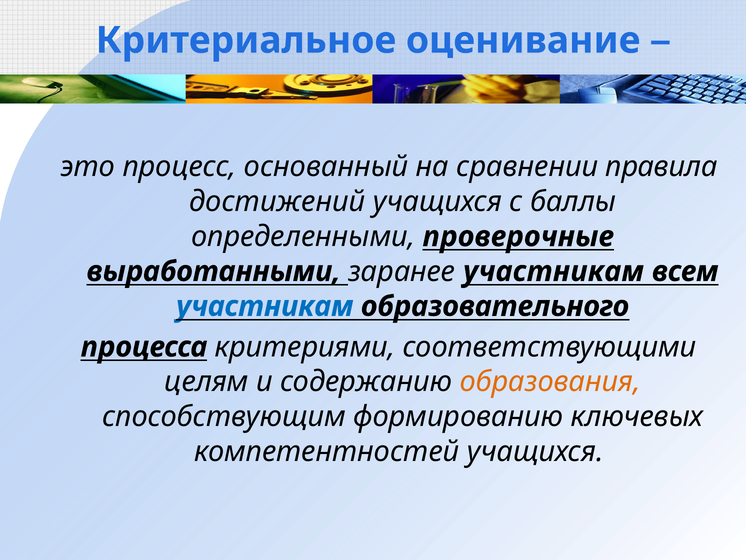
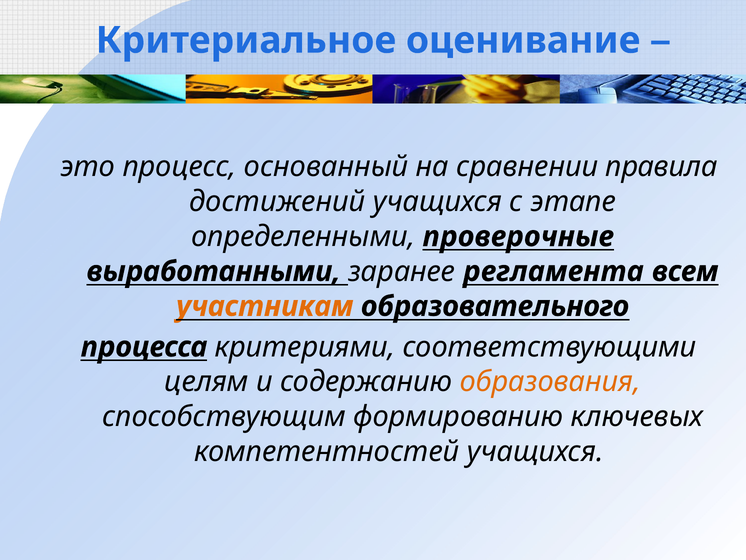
баллы: баллы -> этапе (573, 202)
заранее участникам: участникам -> регламента (553, 271)
участникам colour: blue -> orange (265, 306)
